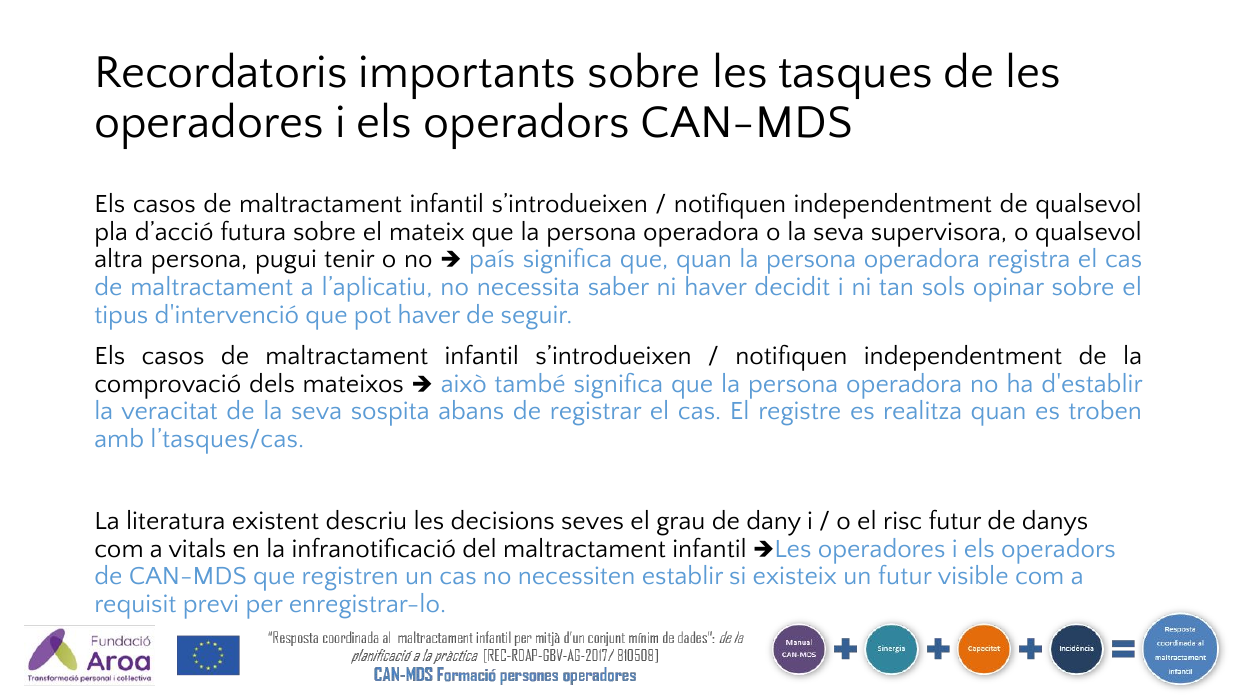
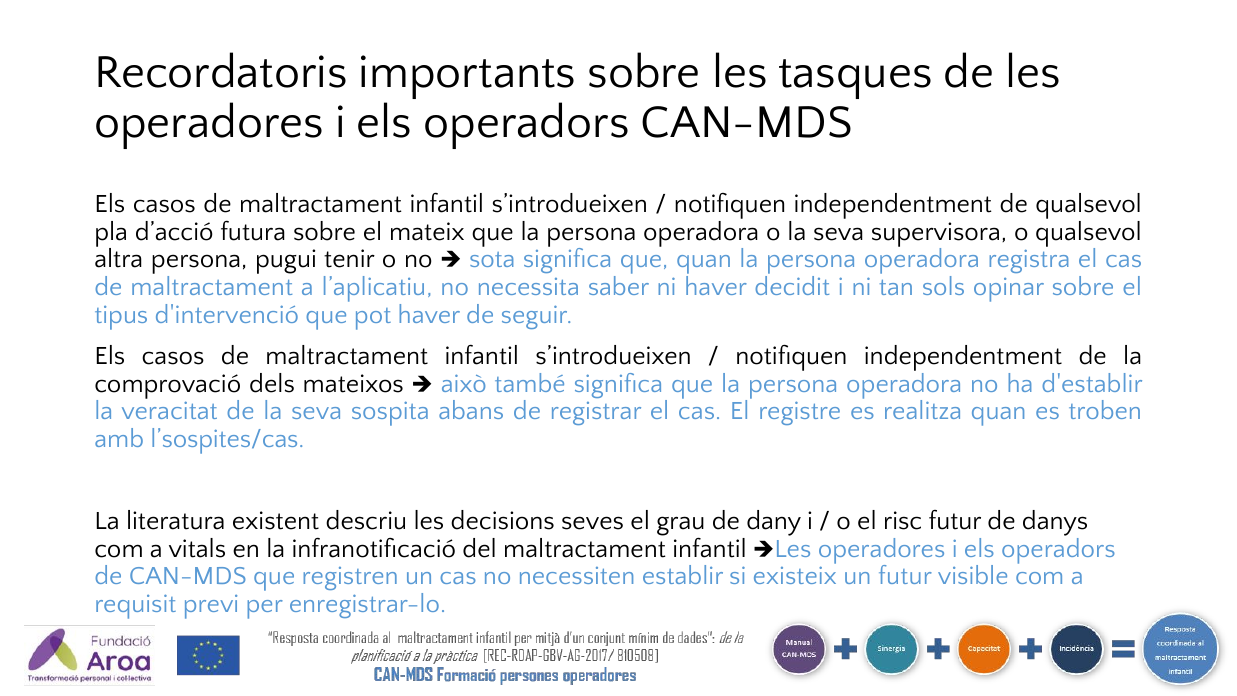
país: país -> sota (492, 259)
l’tasques/cas: l’tasques/cas -> l’sospites/cas (227, 439)
